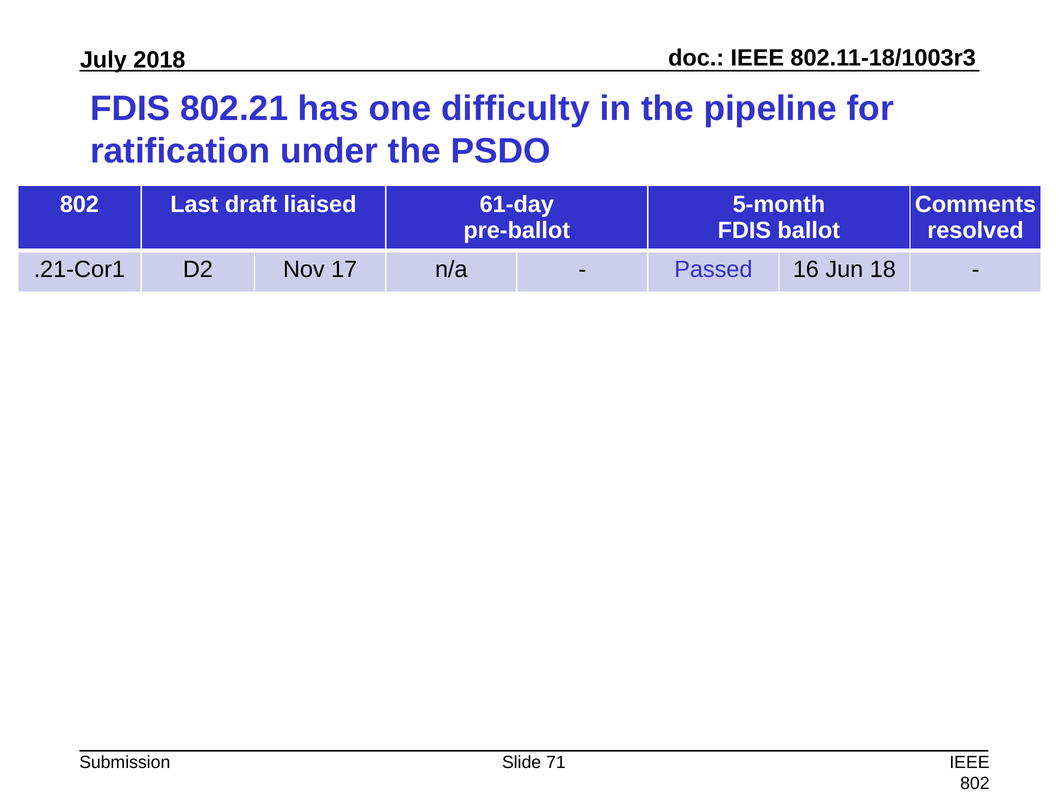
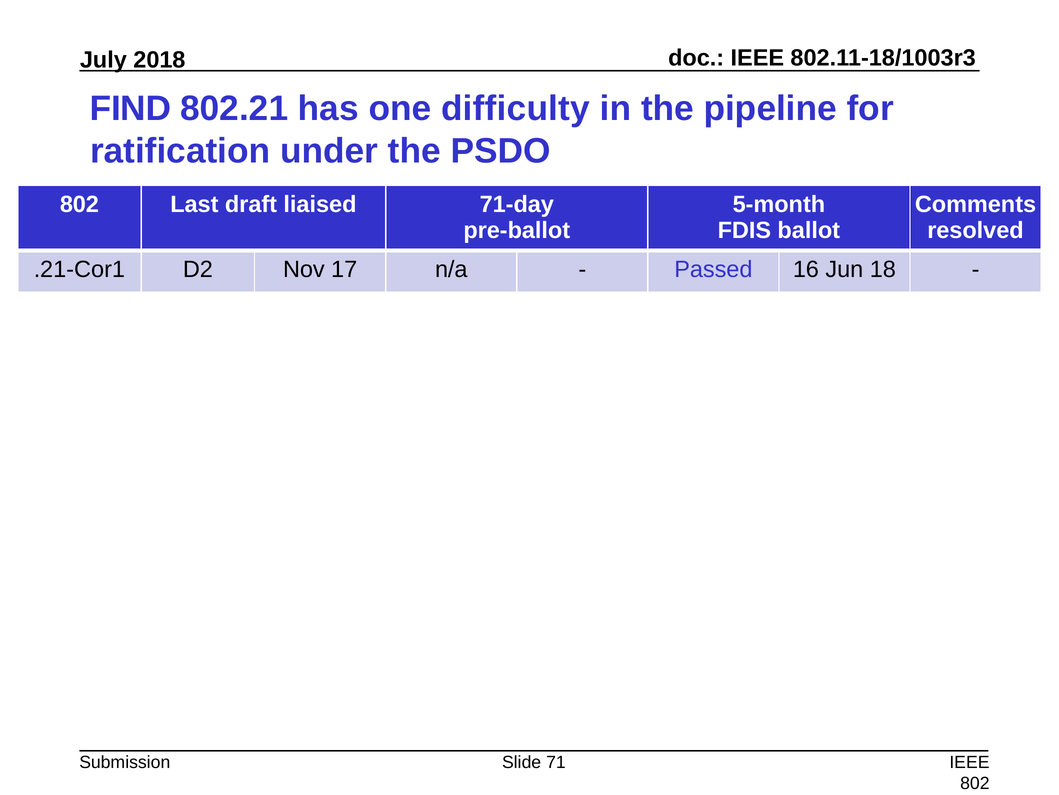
FDIS: FDIS -> FIND (130, 108)
61-day: 61-day -> 71-day (517, 204)
